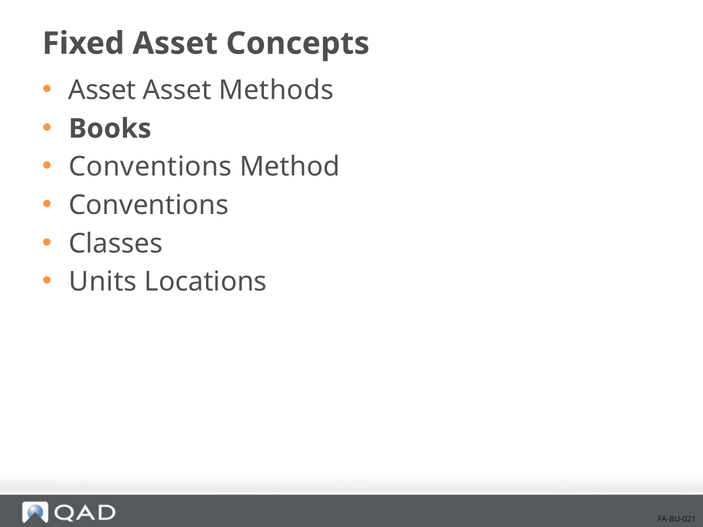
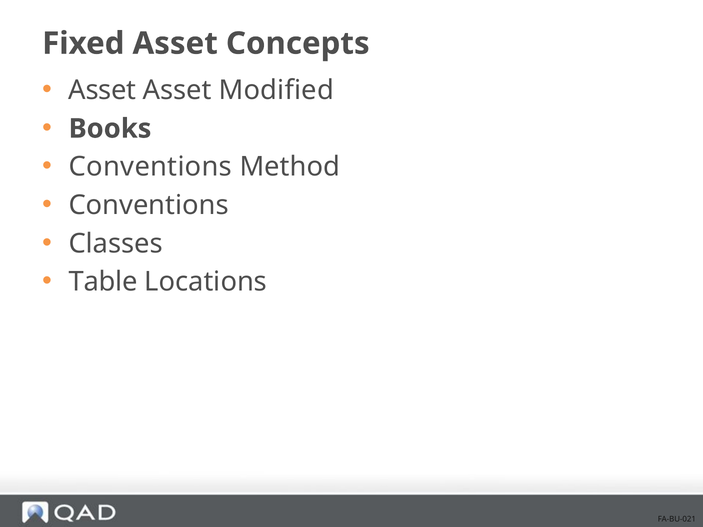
Methods: Methods -> Modified (276, 90)
Units: Units -> Table (103, 282)
